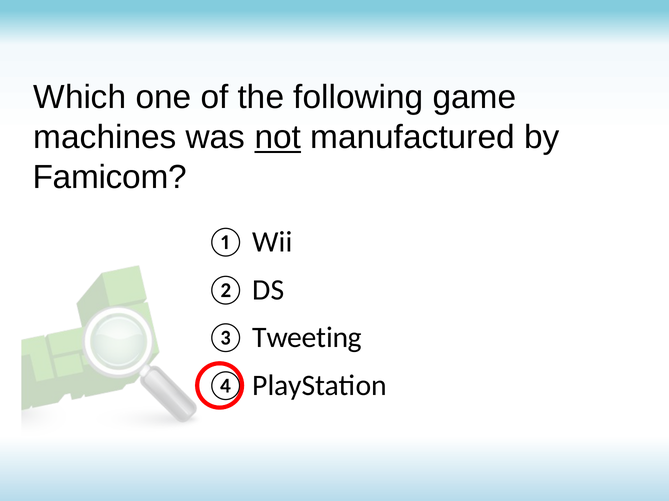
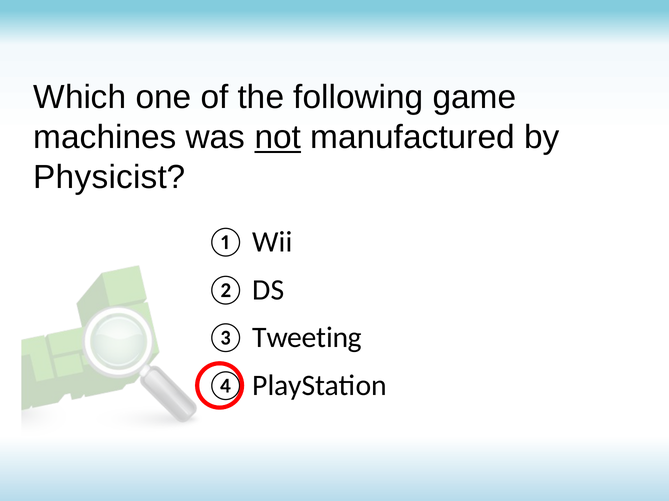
Famicom: Famicom -> Physicist (110, 178)
